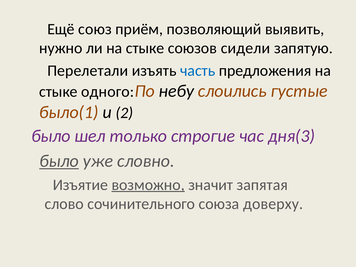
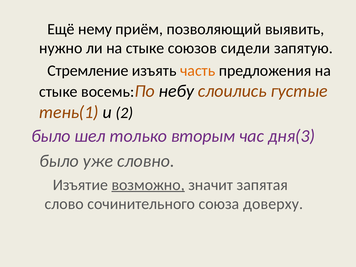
союз: союз -> нему (95, 29)
Перелетали: Перелетали -> Стремление (88, 71)
часть colour: blue -> orange (198, 71)
одного: одного -> восемь (108, 92)
было(1: было(1 -> тень(1 (69, 112)
строгие: строгие -> вторым (203, 136)
было underline: present -> none (59, 161)
